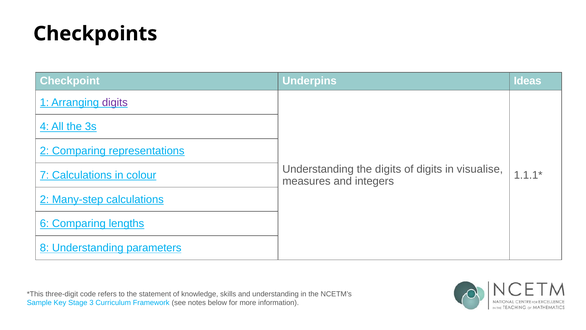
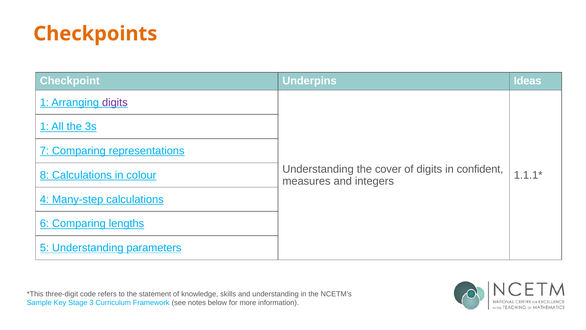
Checkpoints colour: black -> orange (95, 34)
4: 4 -> 1 (44, 127)
2: 2 -> 7 (44, 151)
the digits: digits -> cover (388, 169)
visualise: visualise -> confident (480, 169)
7: 7 -> 8 (44, 175)
2: 2 -> 4 (44, 199)
8: 8 -> 5 (44, 248)
